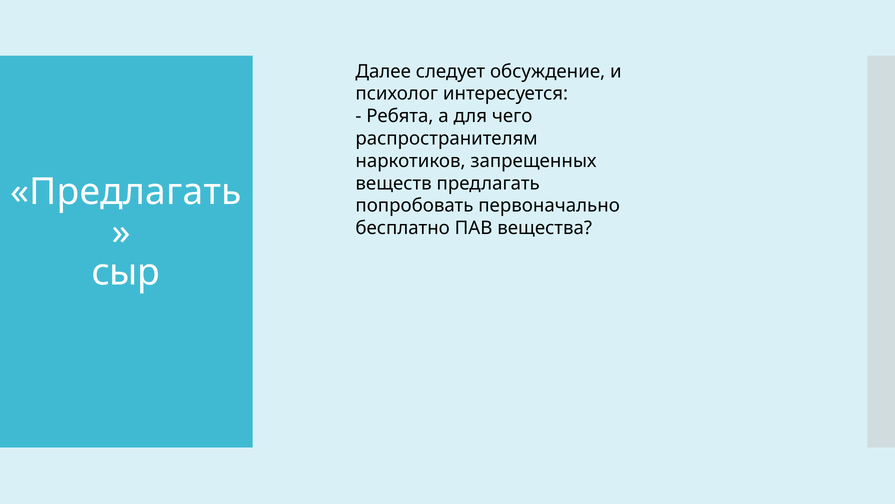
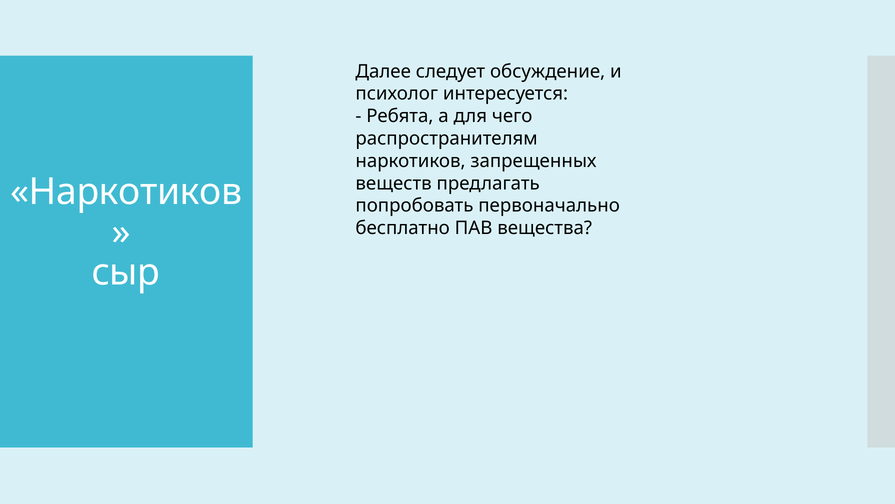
Предлагать: Предлагать -> Наркотиков (126, 192)
